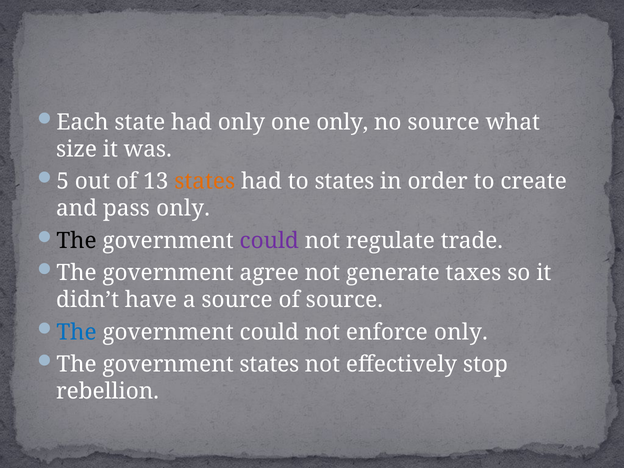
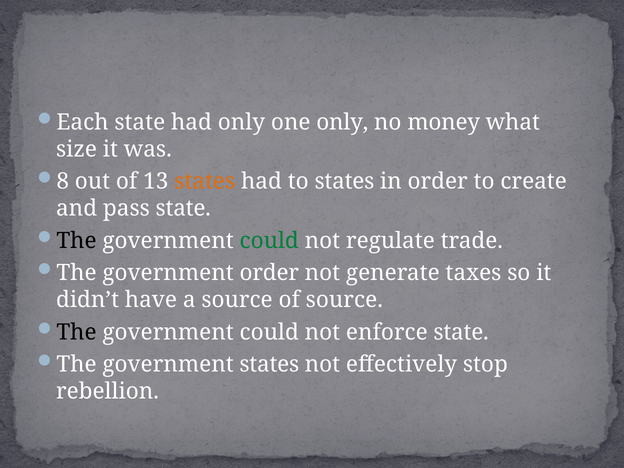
no source: source -> money (444, 122)
5: 5 -> 8 (63, 181)
pass only: only -> state (183, 208)
could colour: purple -> green (269, 241)
government agree: agree -> order (269, 273)
The colour: blue -> black (77, 332)
enforce only: only -> state (461, 332)
